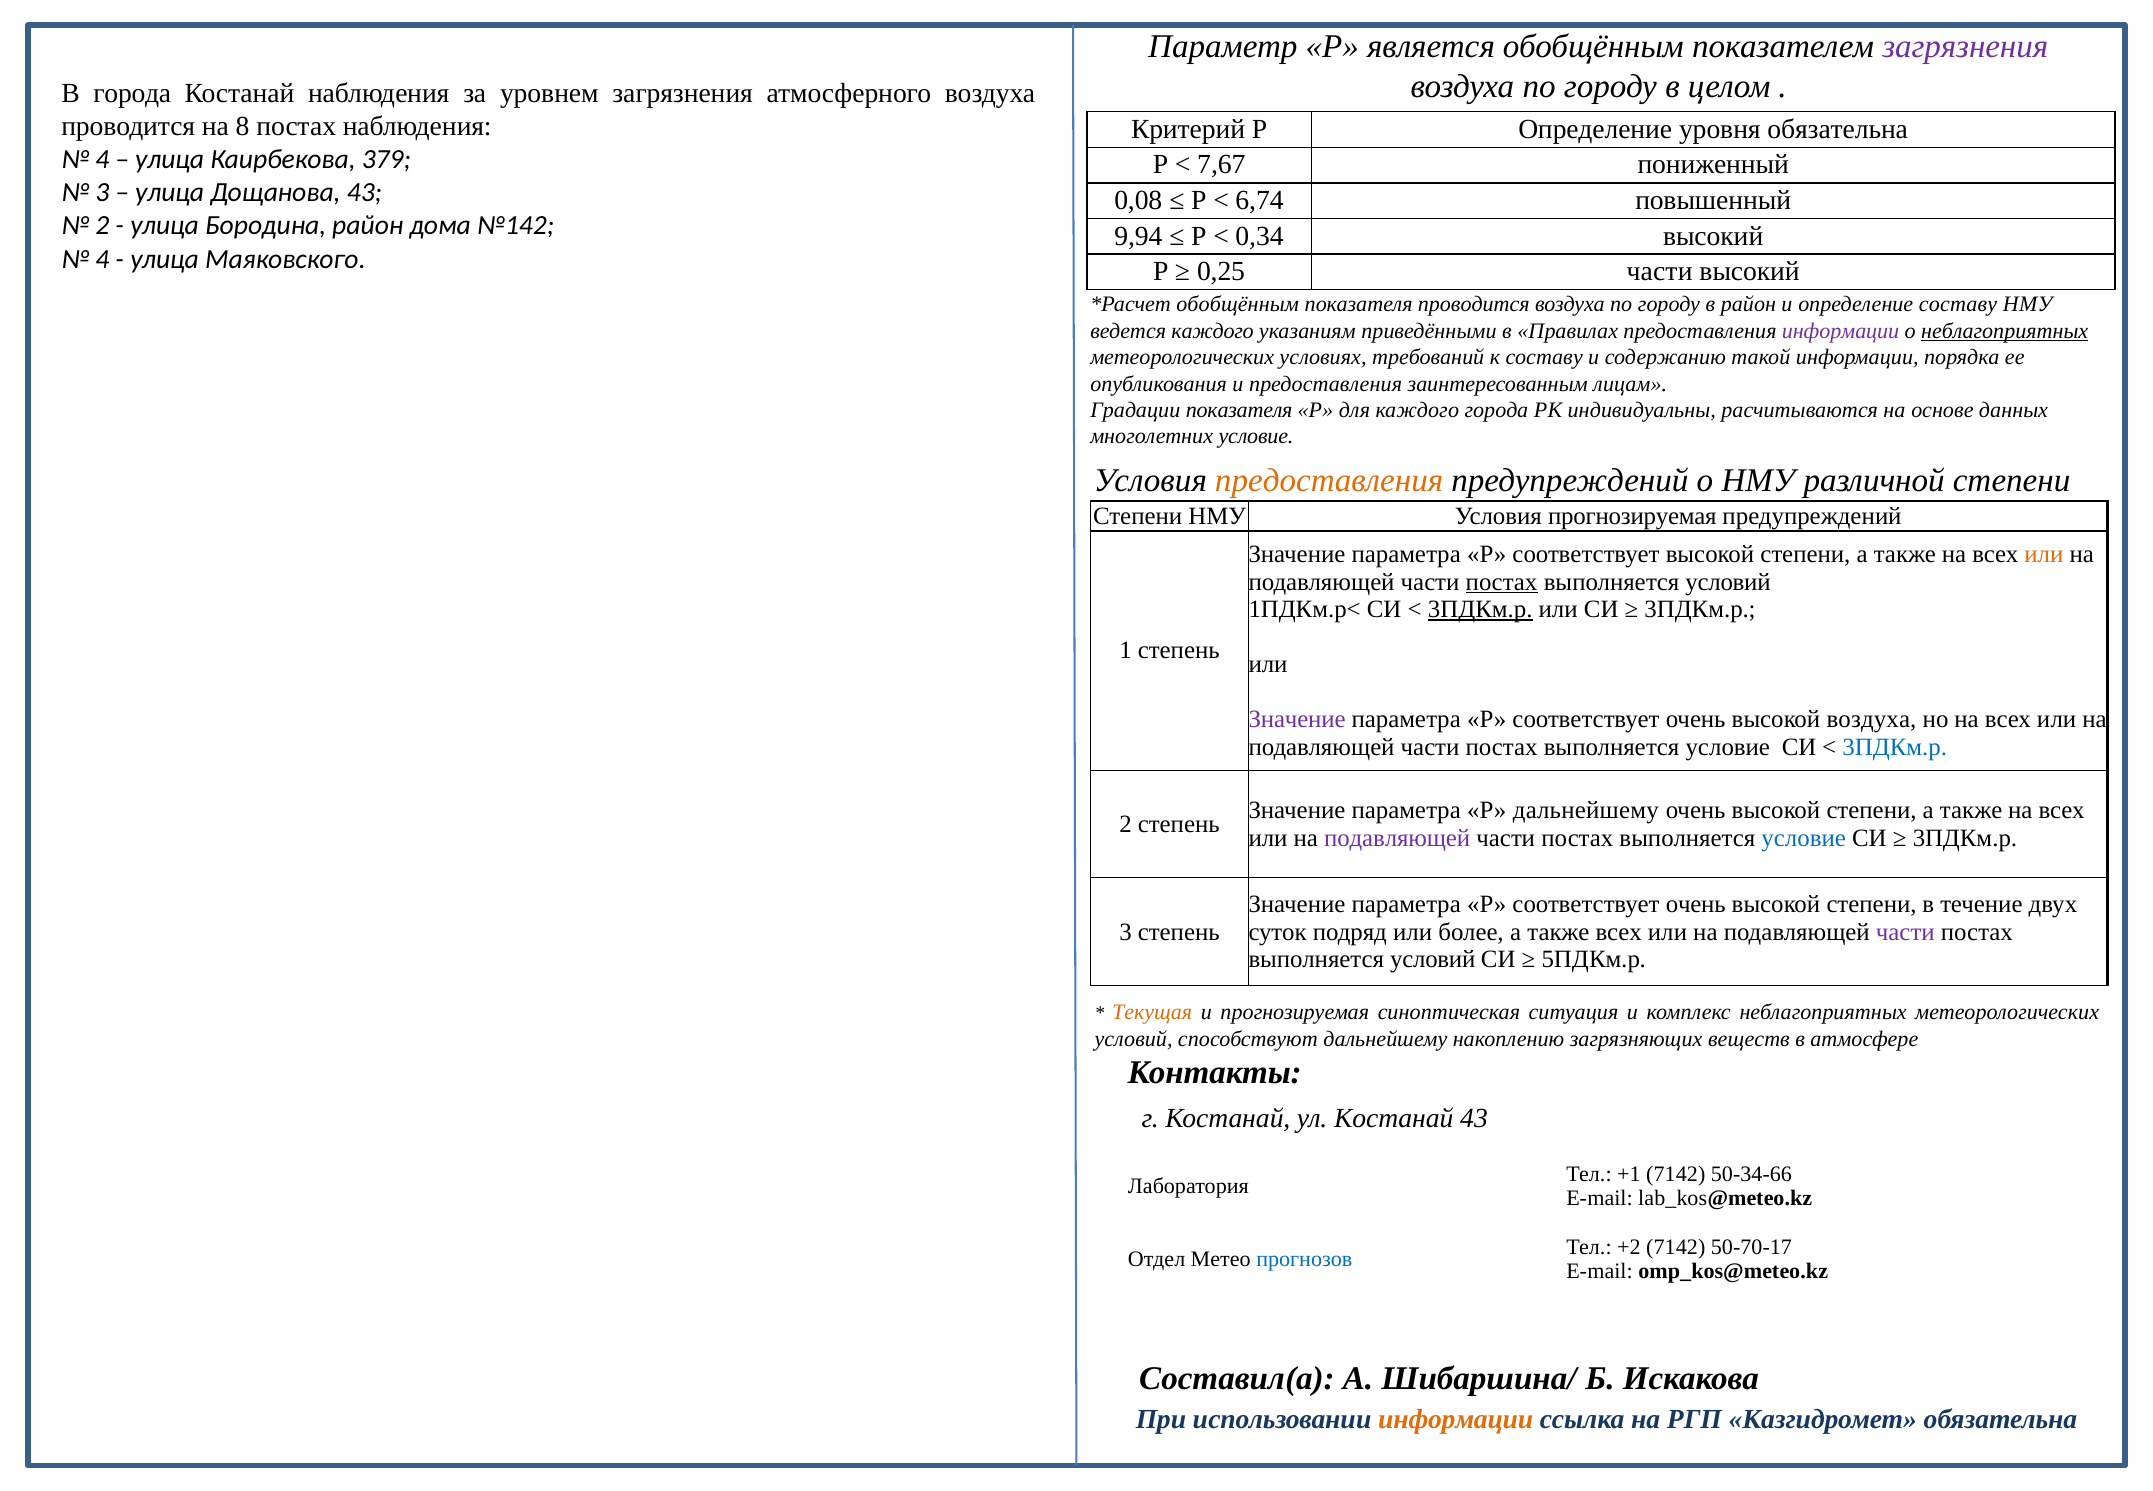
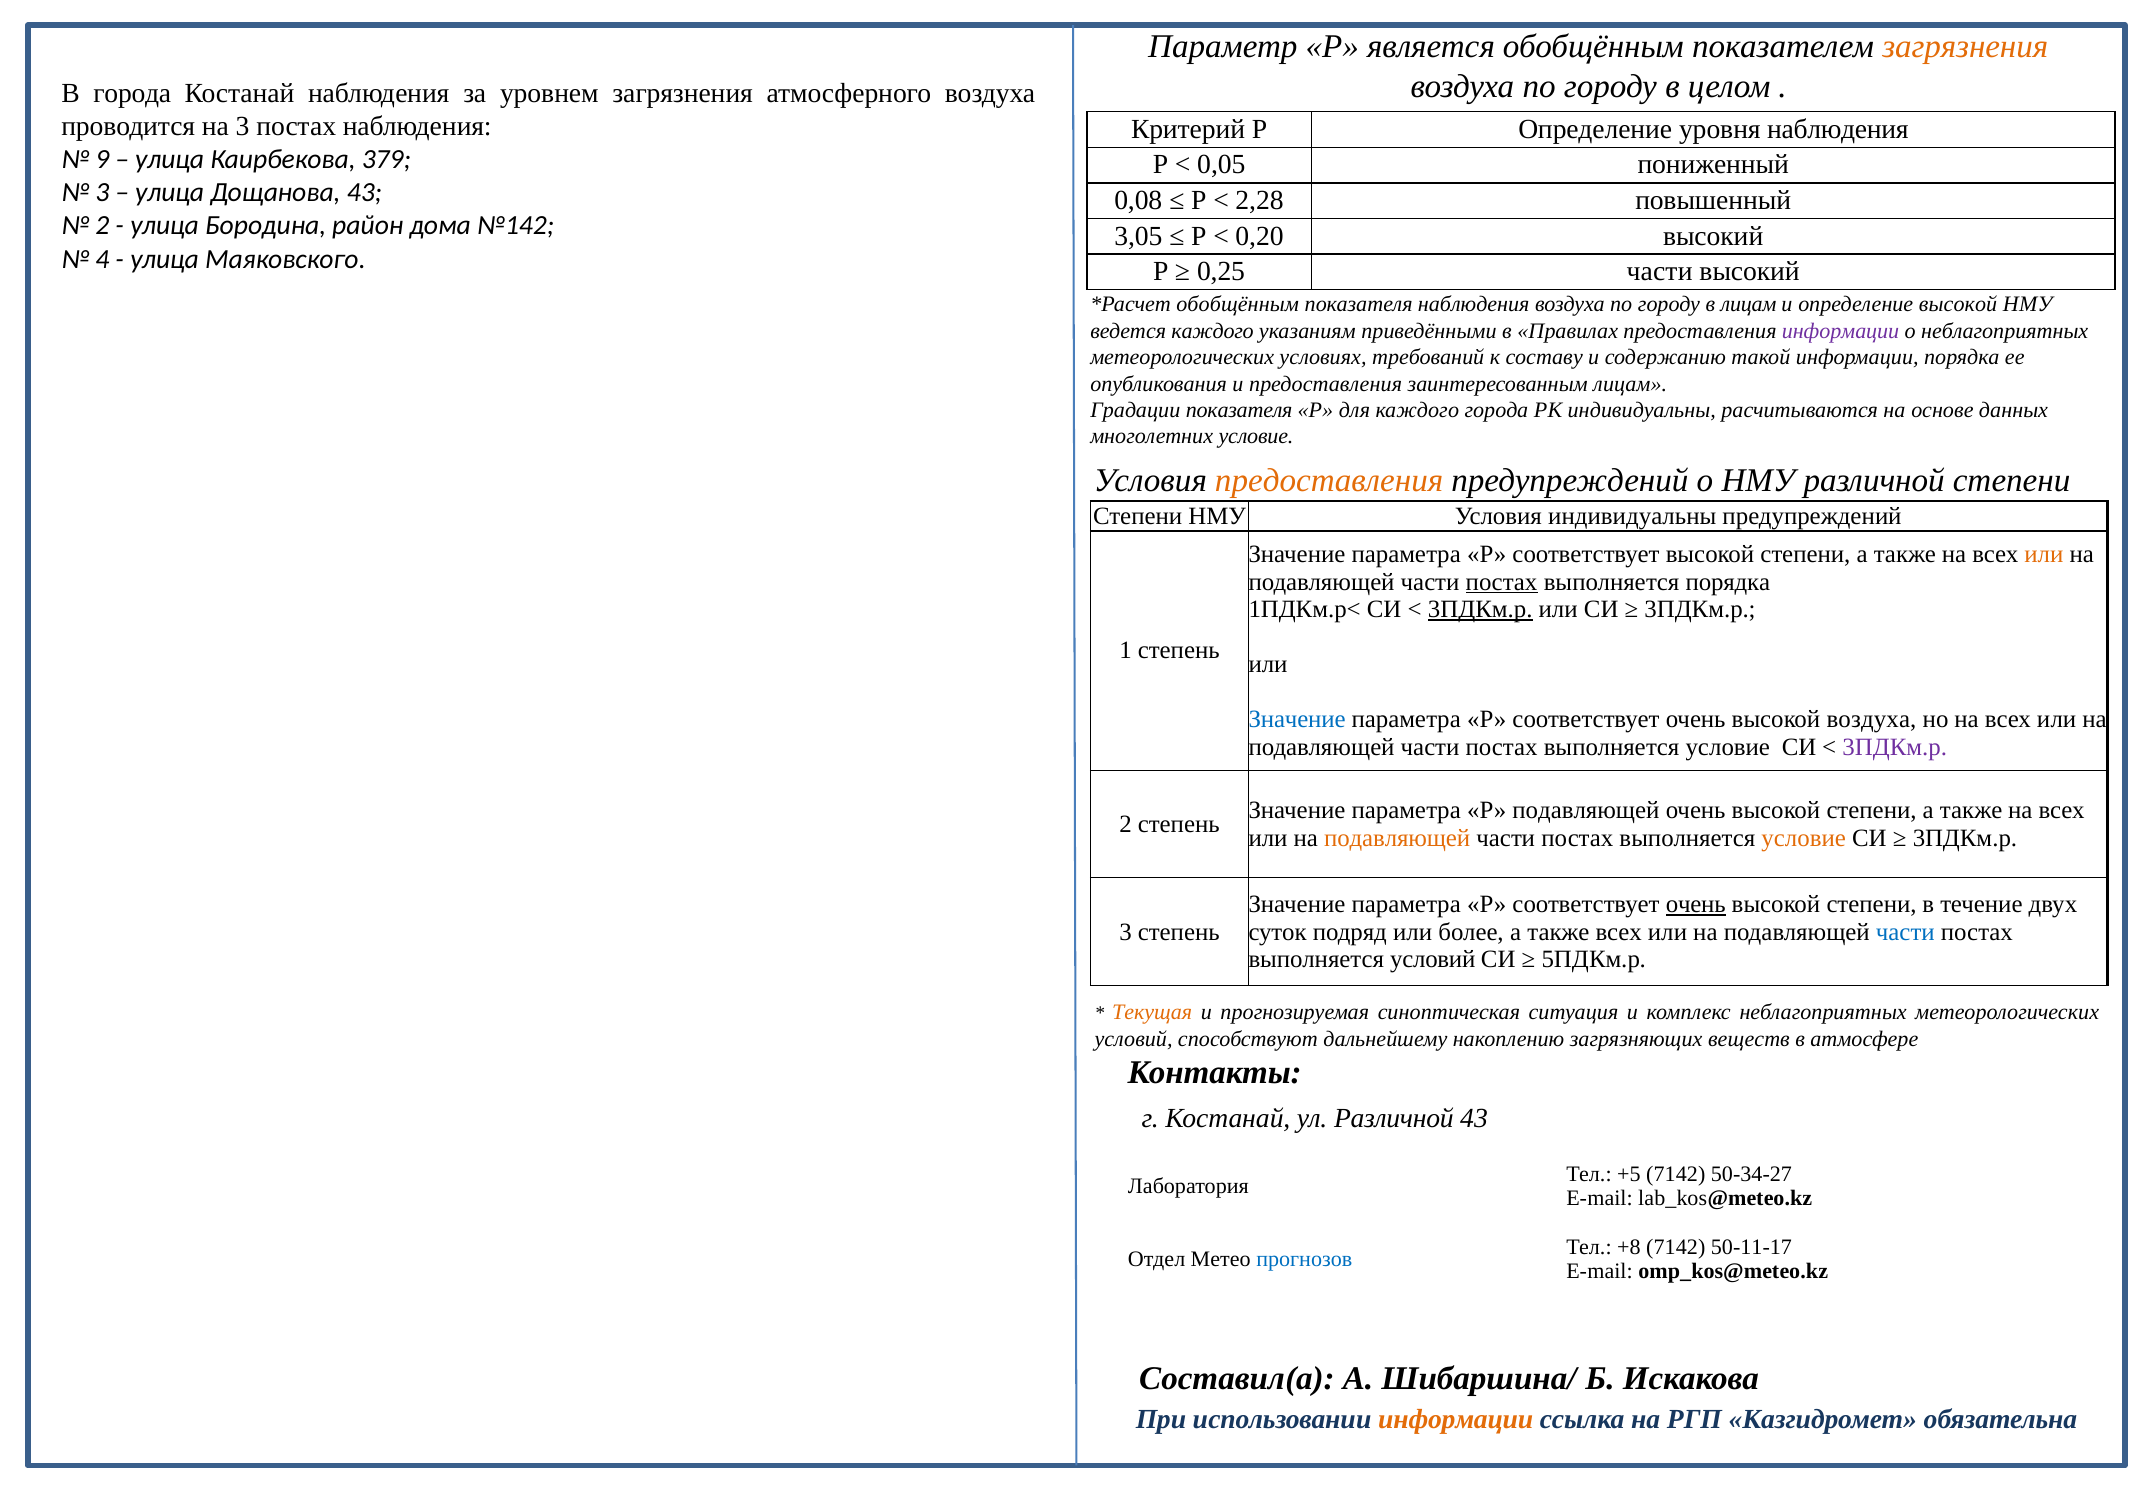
загрязнения colour: purple -> orange (1965, 46)
на 8: 8 -> 3 (242, 126)
уровня обязательна: обязательна -> наблюдения (1838, 129)
4: 4 -> 9 (102, 159)
7,67: 7,67 -> 0,05 (1221, 165)
6,74: 6,74 -> 2,28 (1260, 200)
9,94: 9,94 -> 3,05 (1138, 236)
0,34: 0,34 -> 0,20 (1260, 236)
показателя проводится: проводится -> наблюдения (1474, 304)
в район: район -> лицам (1749, 304)
определение составу: составу -> высокой (1958, 304)
неблагоприятных underline: present -> none (2005, 331)
Условия прогнозируемая: прогнозируемая -> индивидуальны (1632, 516)
условий: условий -> порядка (1728, 582)
Значение colour: purple -> blue (1297, 719)
3ПДКм.р colour: blue -> purple (1895, 747)
Р дальнейшему: дальнейшему -> подавляющей (1586, 810)
подавляющей colour: purple -> orange (1397, 838)
условие colour: blue -> orange (1804, 838)
очень underline: none -> present (1696, 904)
части colour: purple -> blue (1905, 932)
ул Костанай: Костанай -> Различной (1394, 1118)
+1: +1 -> +5 (1629, 1173)
50-34-66: 50-34-66 -> 50-34-27 (1751, 1173)
+2: +2 -> +8 (1629, 1246)
50-70-17: 50-70-17 -> 50-11-17 (1751, 1246)
